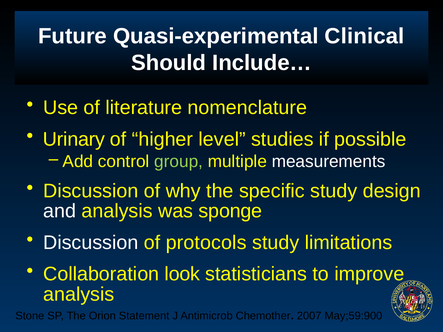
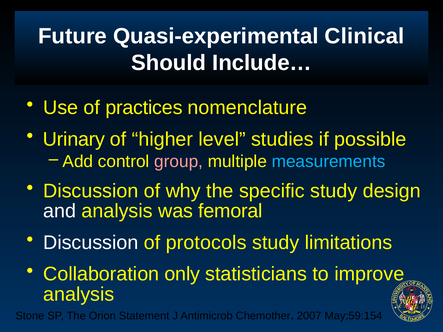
literature: literature -> practices (144, 108)
group colour: light green -> pink (179, 162)
measurements colour: white -> light blue (329, 162)
sponge: sponge -> femoral (230, 211)
look: look -> only (182, 274)
May;59:900: May;59:900 -> May;59:154 (353, 316)
